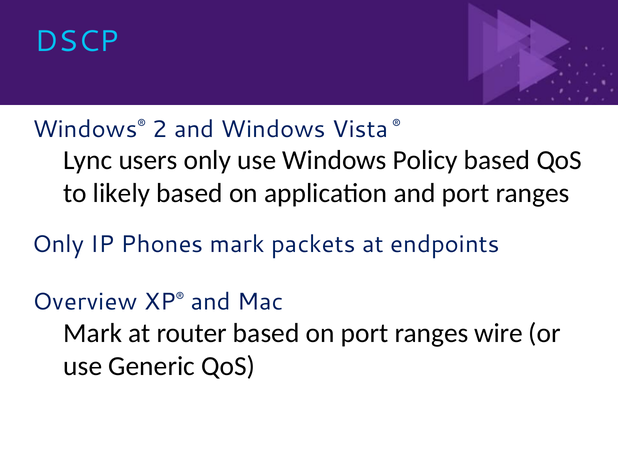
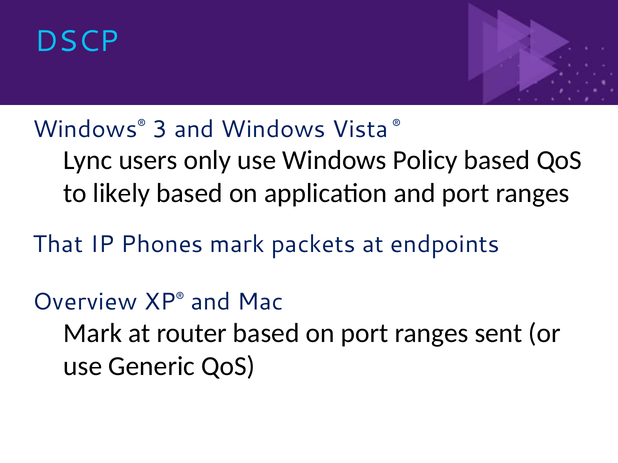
2: 2 -> 3 (160, 129)
Only: Only -> That (58, 245)
wire: wire -> sent (499, 334)
